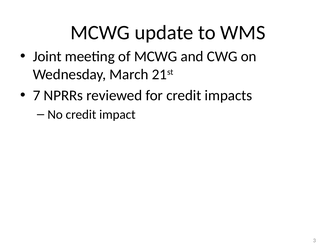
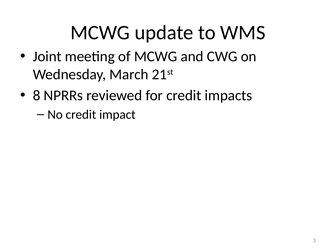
7: 7 -> 8 (37, 95)
